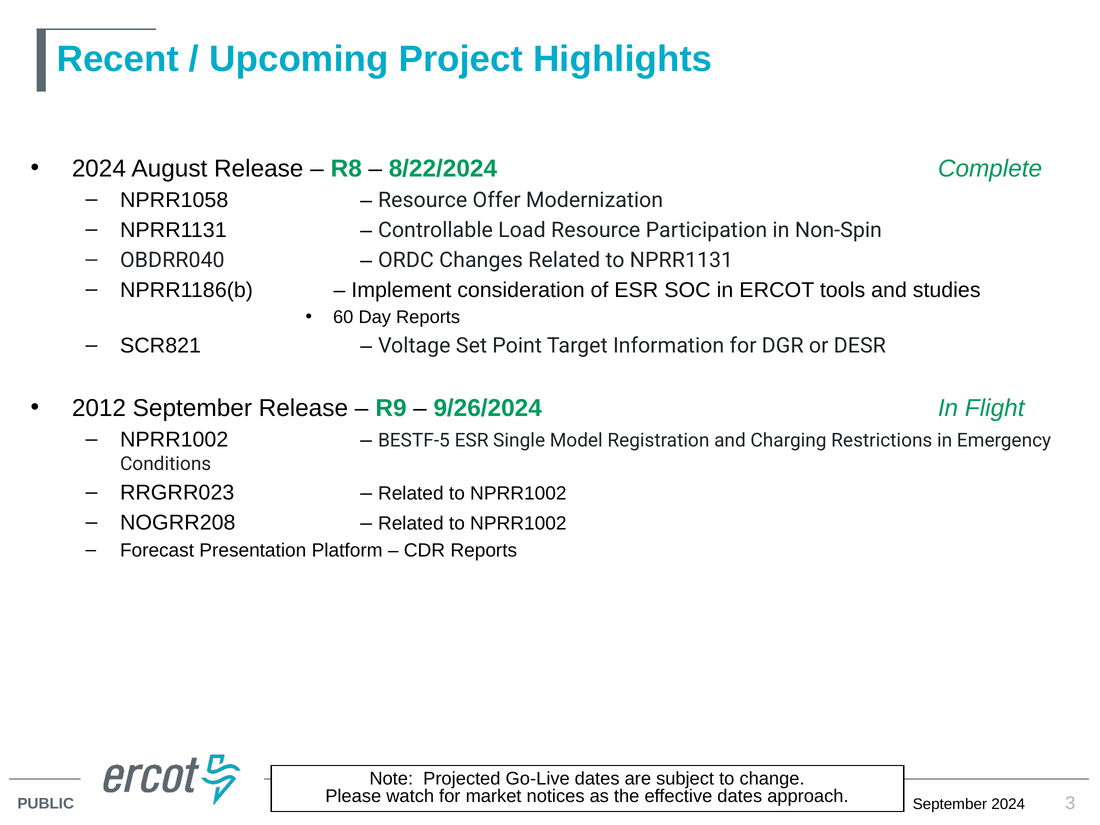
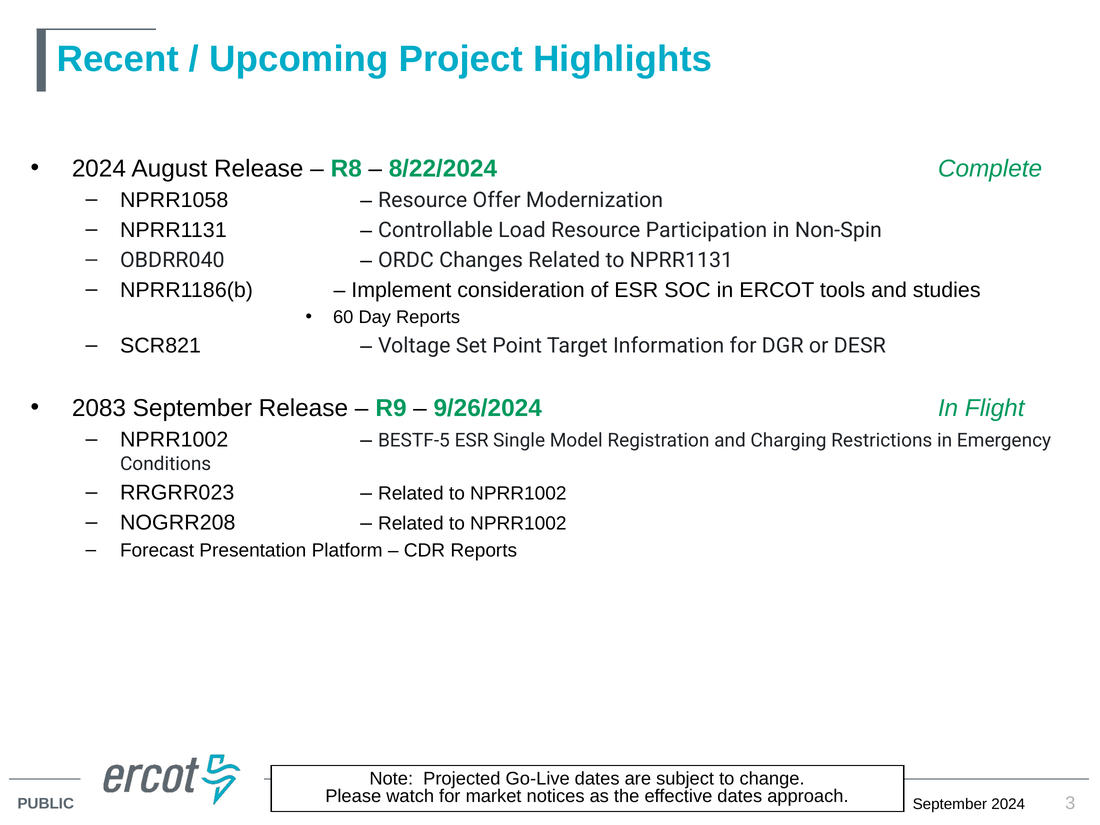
2012: 2012 -> 2083 (99, 408)
